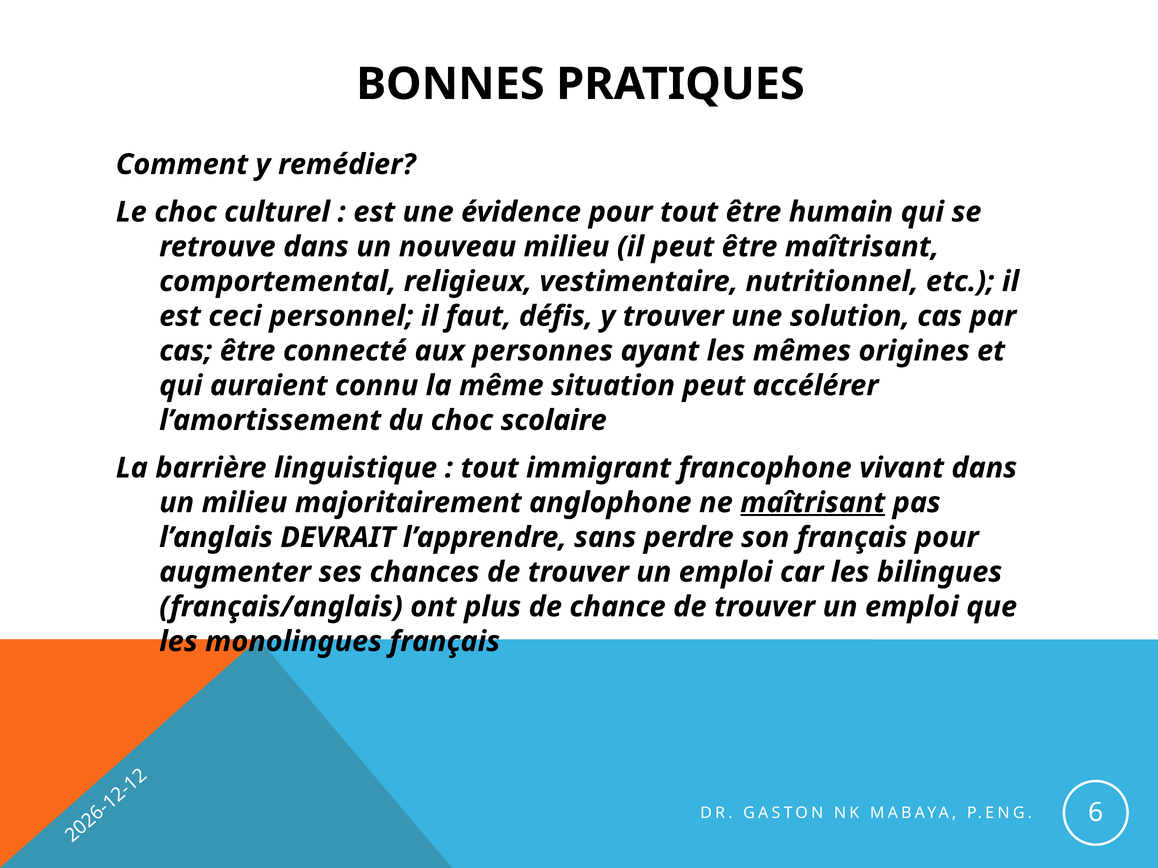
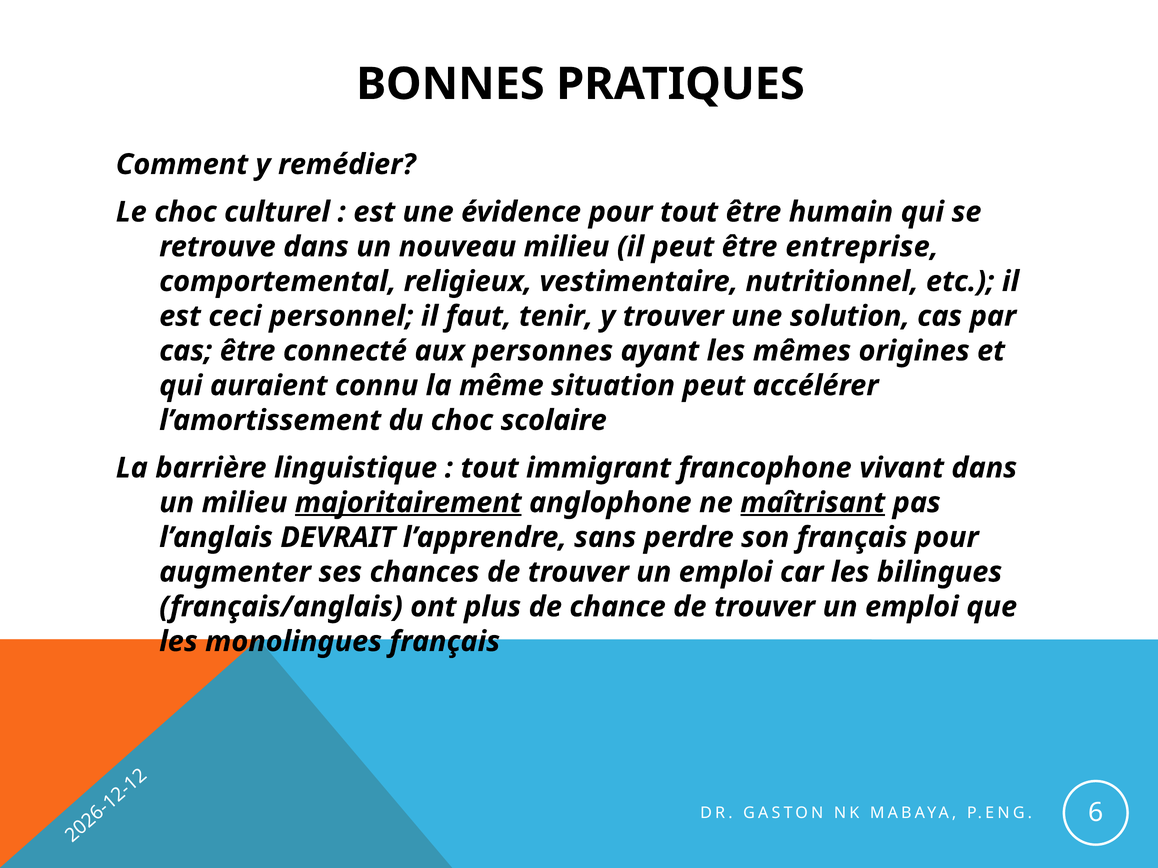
être maîtrisant: maîtrisant -> entreprise (862, 247)
défis: défis -> tenir (556, 316)
majoritairement underline: none -> present (408, 503)
